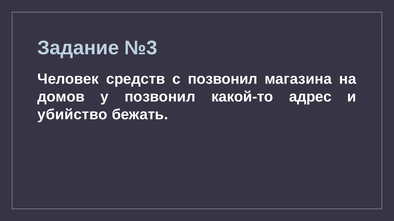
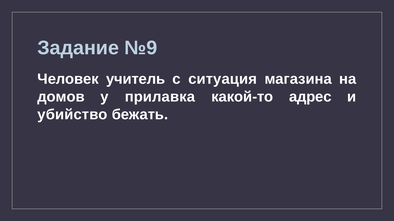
№3: №3 -> №9 (141, 48)
средств: средств -> учитель (136, 79)
с позвонил: позвонил -> ситуация (223, 79)
у позвонил: позвонил -> прилавка (160, 97)
